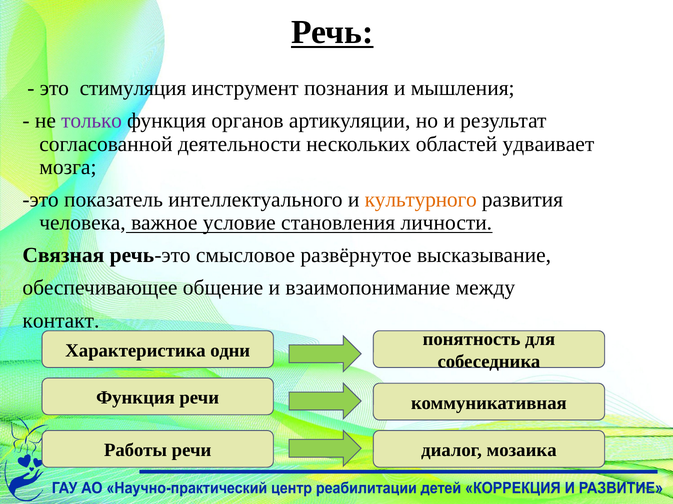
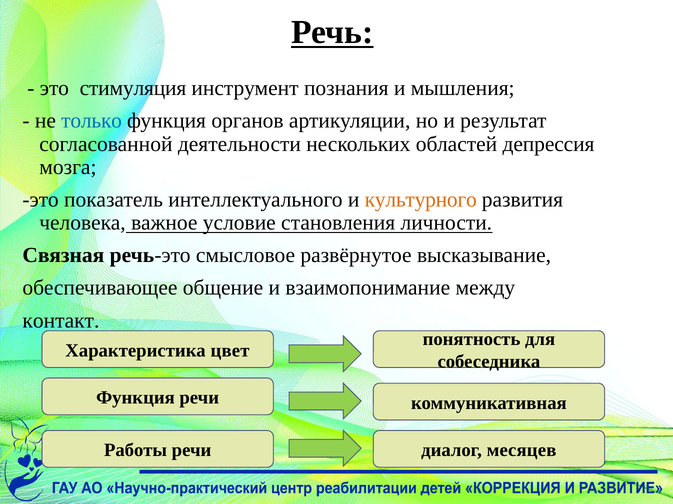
только colour: purple -> blue (92, 121)
удваивает: удваивает -> депрессия (549, 144)
одни: одни -> цвет (230, 351)
мозаика: мозаика -> месяцев (522, 451)
